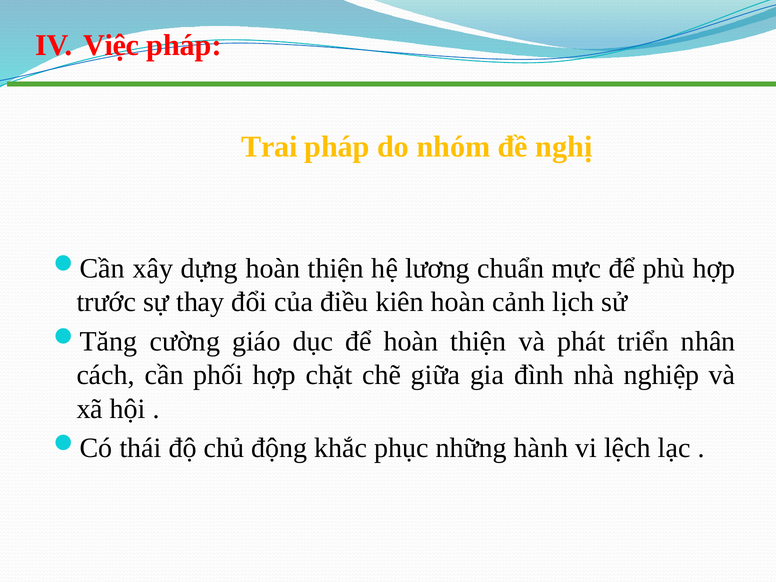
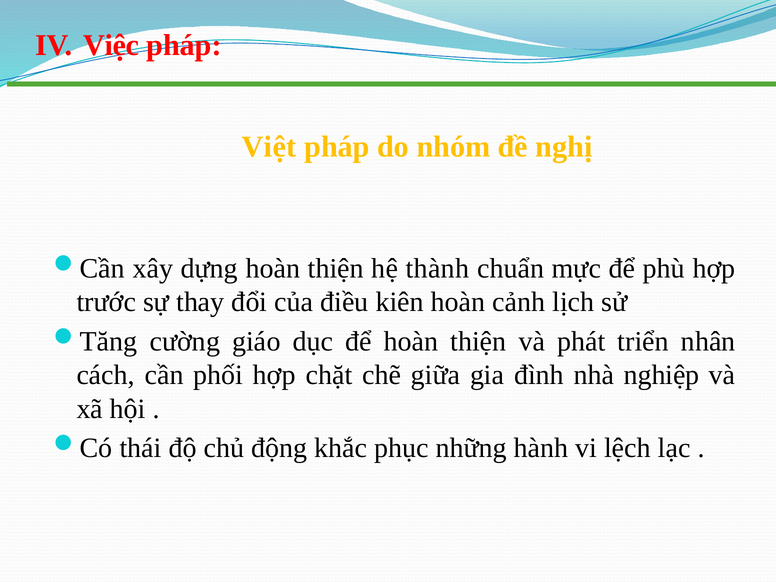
Trai: Trai -> Việt (269, 147)
lương: lương -> thành (437, 268)
